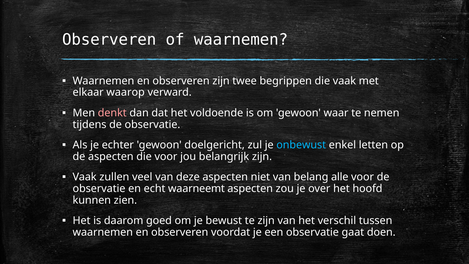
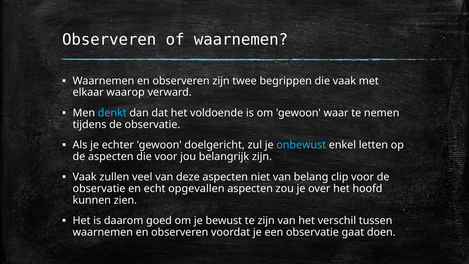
denkt colour: pink -> light blue (112, 113)
alle: alle -> clip (340, 177)
waarneemt: waarneemt -> opgevallen (196, 188)
